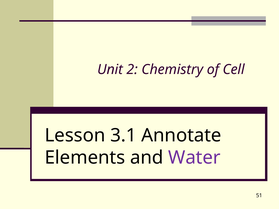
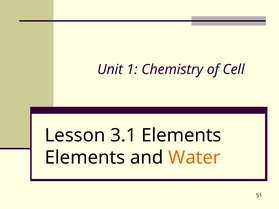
2: 2 -> 1 (132, 70)
3.1 Annotate: Annotate -> Elements (181, 135)
Water colour: purple -> orange (194, 158)
